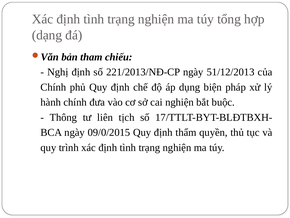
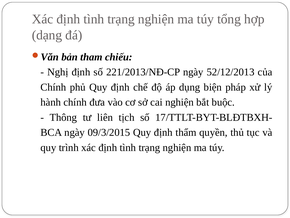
51/12/2013: 51/12/2013 -> 52/12/2013 (231, 72)
09/0/2015: 09/0/2015 -> 09/3/2015 (109, 132)
